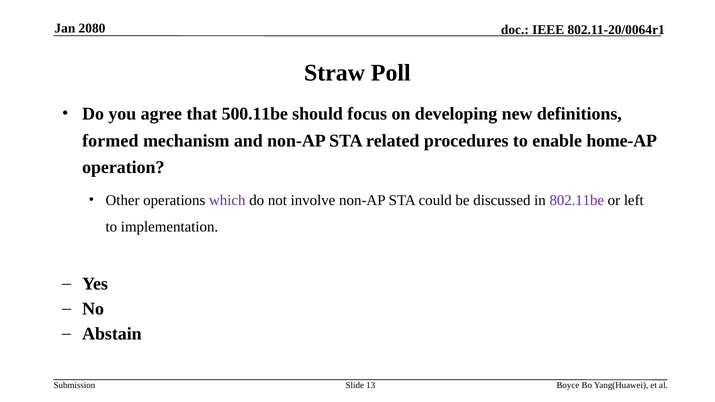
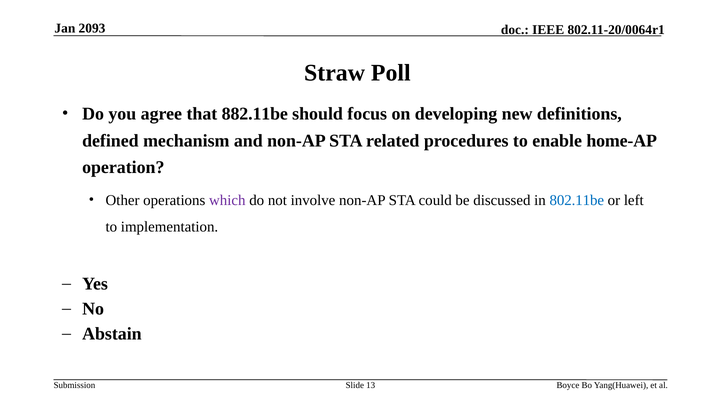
2080: 2080 -> 2093 (92, 28)
500.11be: 500.11be -> 882.11be (255, 114)
formed: formed -> defined (110, 141)
802.11be colour: purple -> blue (577, 200)
